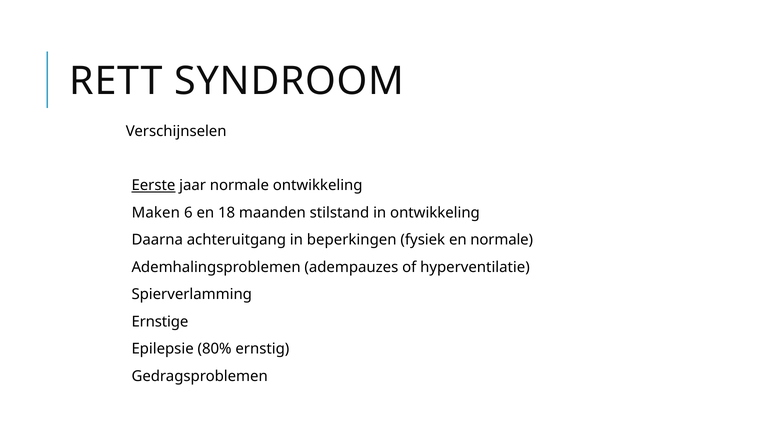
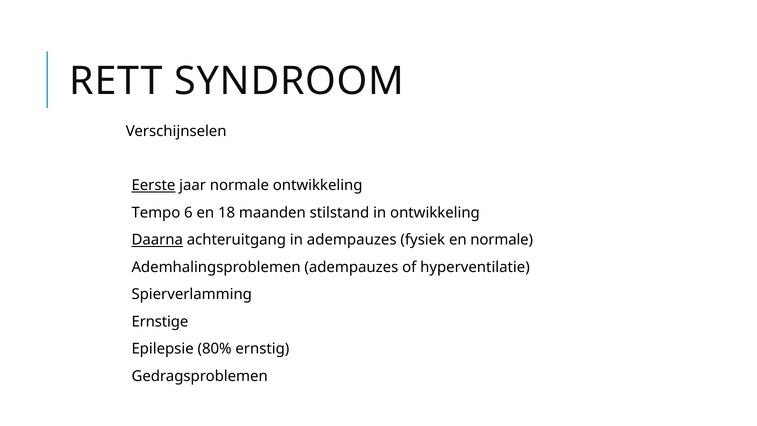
Maken: Maken -> Tempo (156, 213)
Daarna underline: none -> present (157, 240)
in beperkingen: beperkingen -> adempauzes (352, 240)
